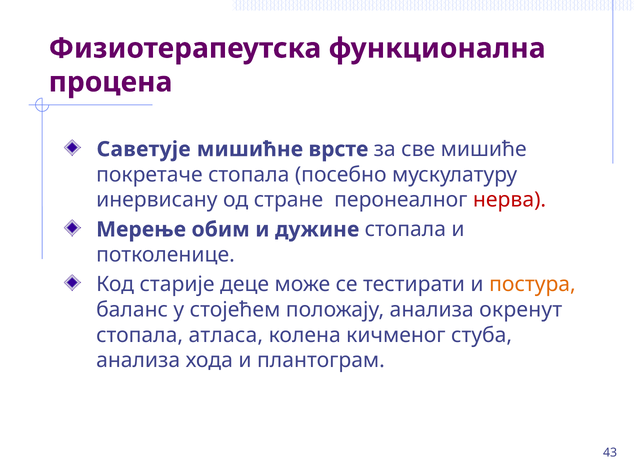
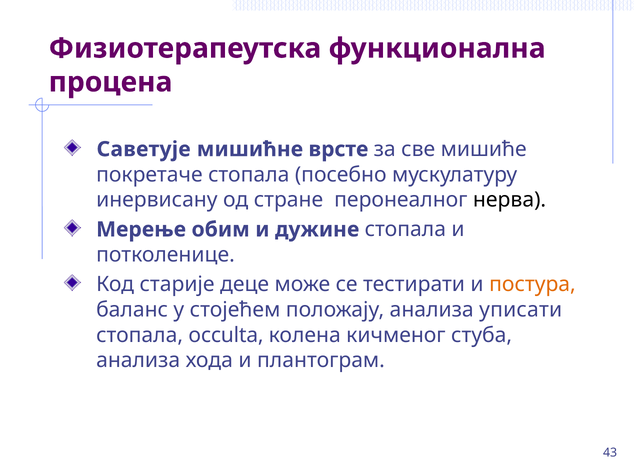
нерва colour: red -> black (510, 200)
окренут: окренут -> уписати (521, 310)
атласа: атласа -> occulta (226, 335)
